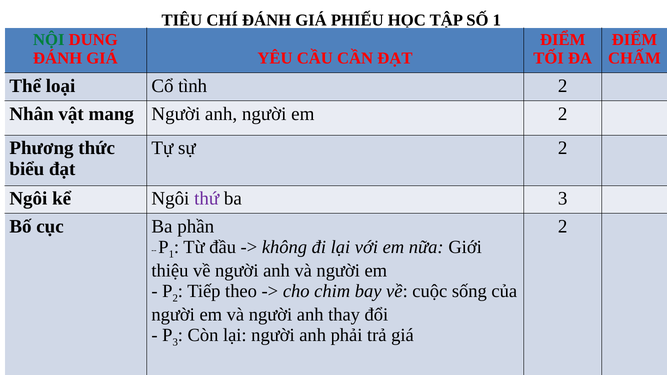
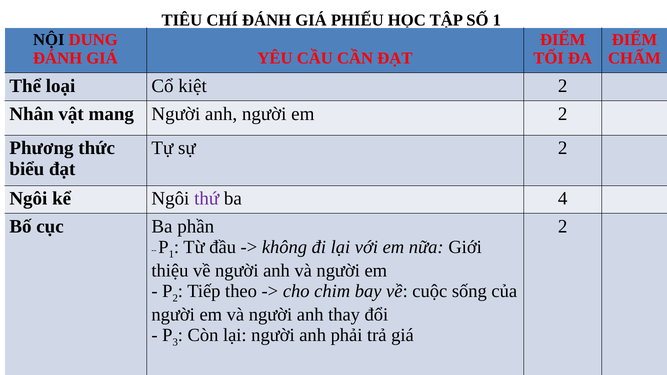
NỘI colour: green -> black (49, 40)
tình: tình -> kiệt (193, 86)
ba 3: 3 -> 4 (563, 199)
